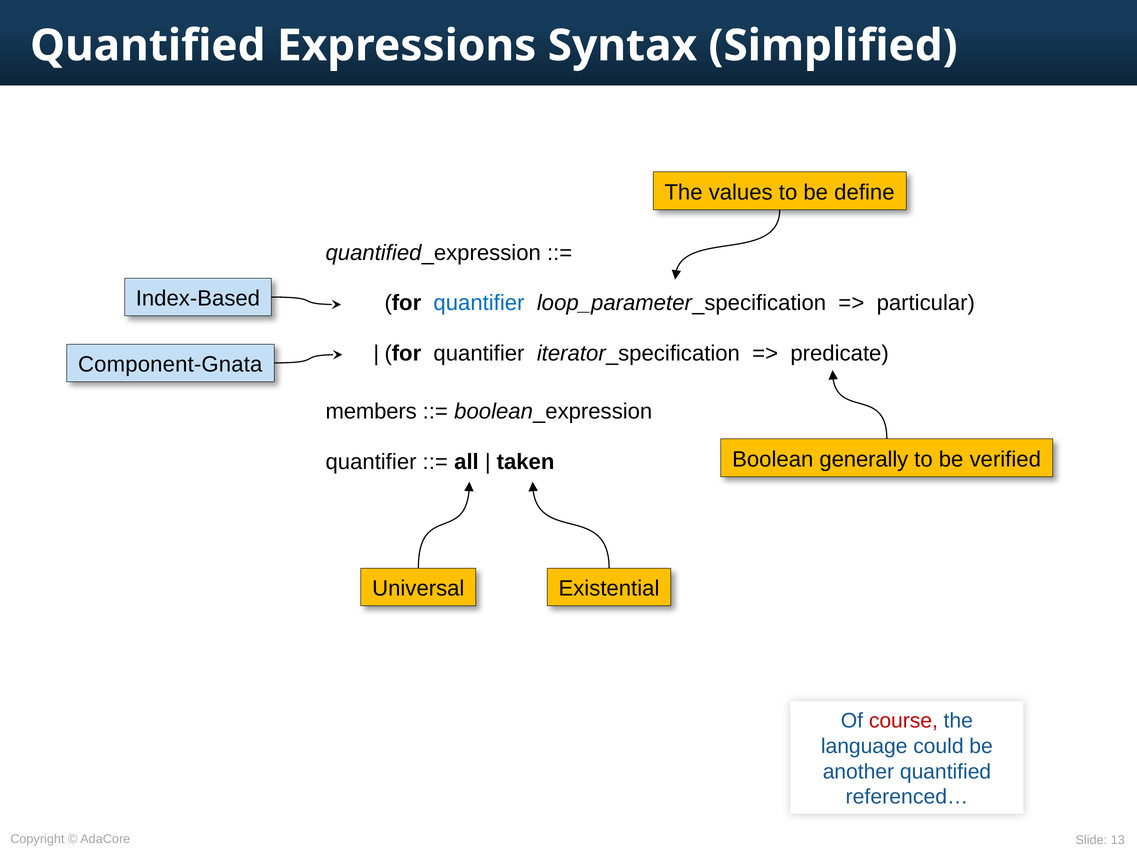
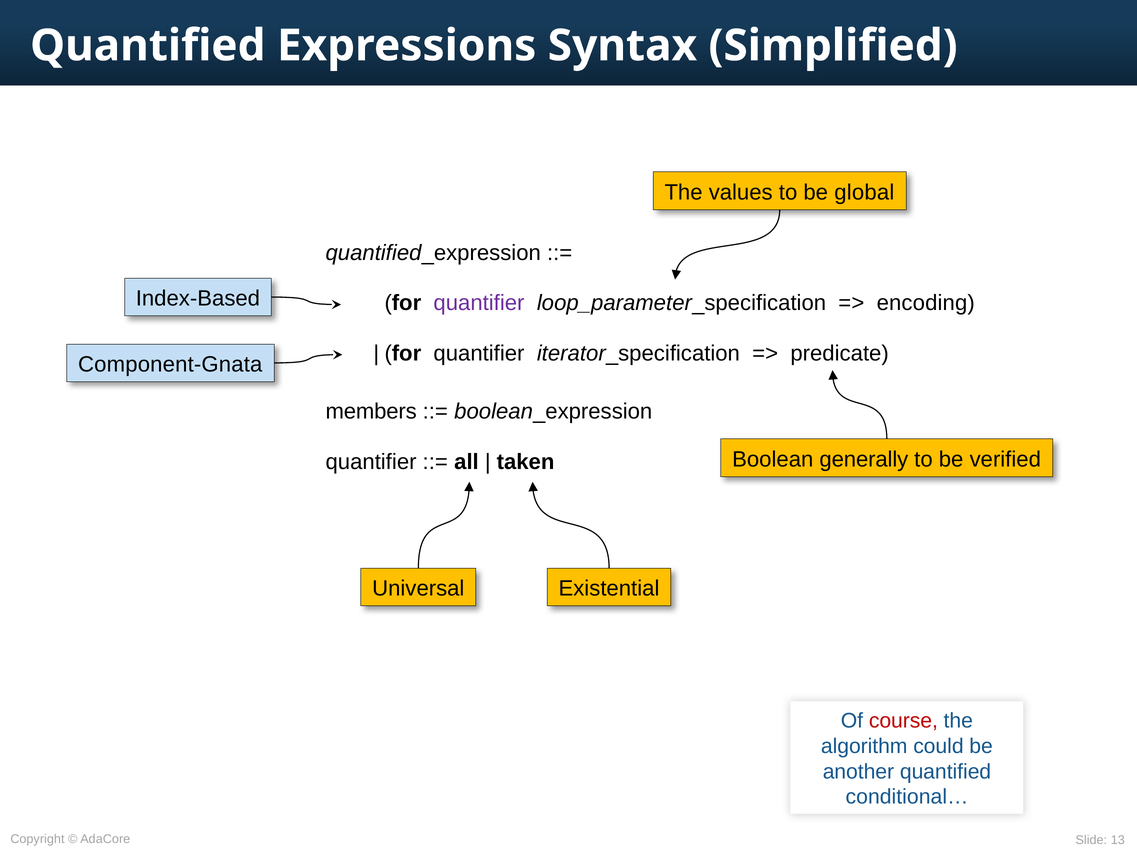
define: define -> global (864, 192)
quantifier colour: blue -> purple (479, 303)
particular: particular -> encoding (926, 303)
language: language -> algorithm (864, 746)
referenced…: referenced… -> conditional… (907, 797)
